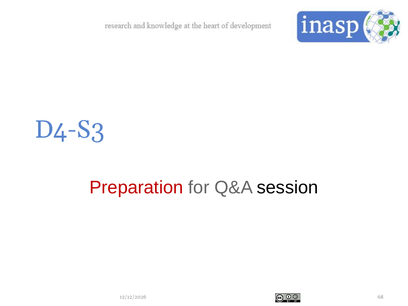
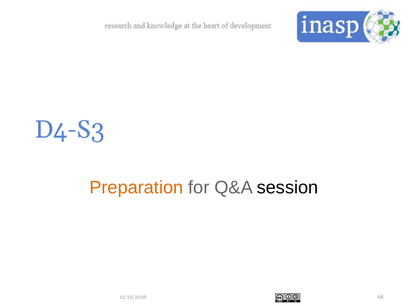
Preparation colour: red -> orange (136, 188)
